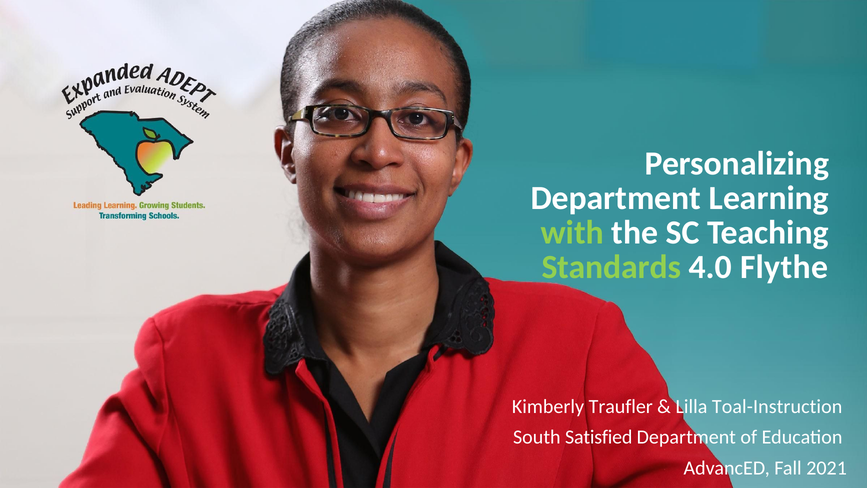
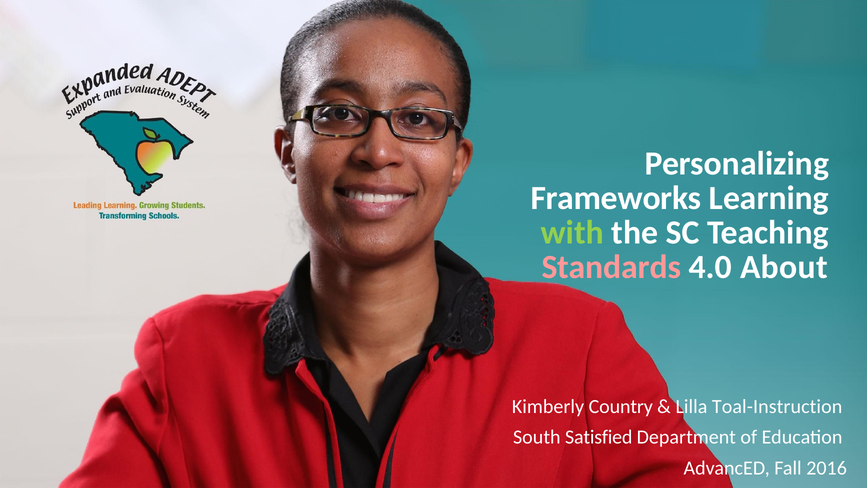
Department: Department -> Frameworks (616, 198)
Standards colour: light green -> pink (611, 267)
Flythe: Flythe -> About (784, 267)
Traufler: Traufler -> Country (621, 406)
2021: 2021 -> 2016 (827, 468)
